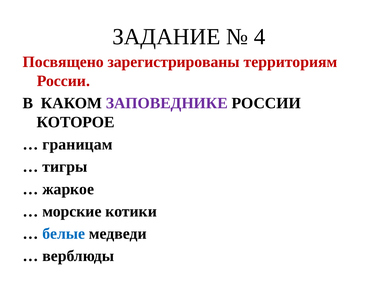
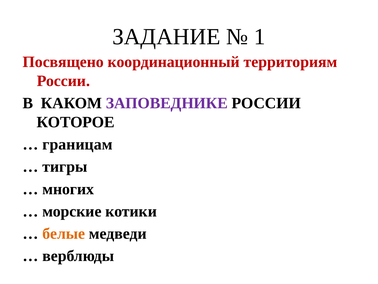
4: 4 -> 1 (260, 37)
зарегистрированы: зарегистрированы -> координационный (174, 62)
жаркое: жаркое -> многих (68, 189)
белые colour: blue -> orange (64, 233)
